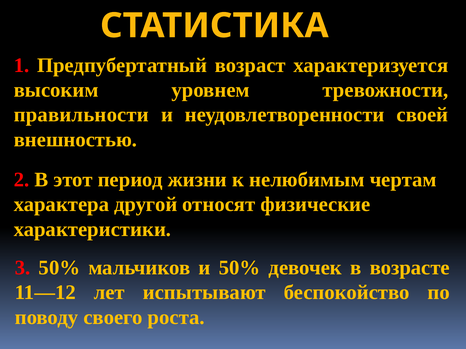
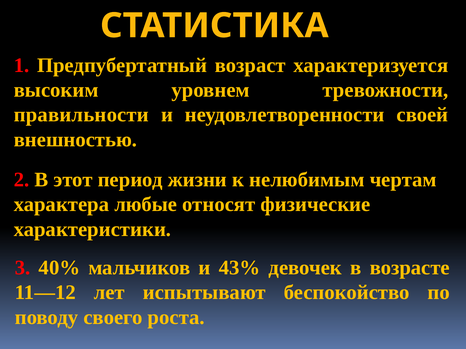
другой: другой -> любые (146, 205)
3 50%: 50% -> 40% (59, 268)
и 50%: 50% -> 43% (239, 268)
